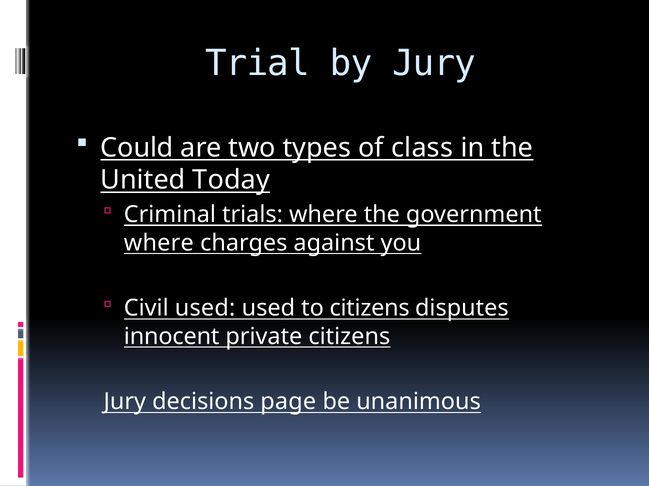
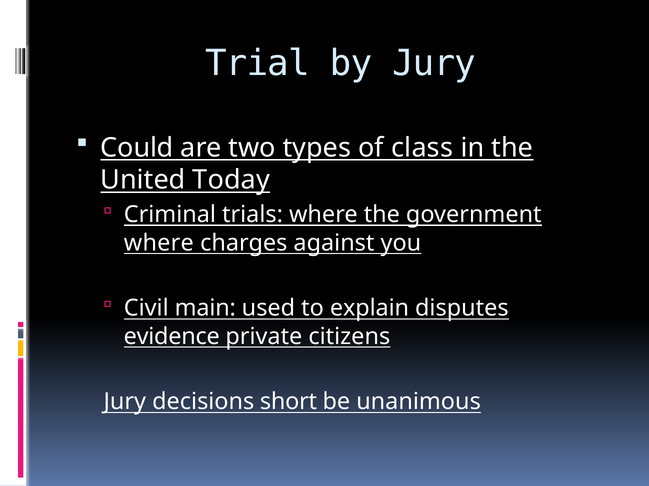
Civil used: used -> main (205, 309)
to citizens: citizens -> explain (370, 309)
innocent: innocent -> evidence (172, 337)
page: page -> short (288, 402)
